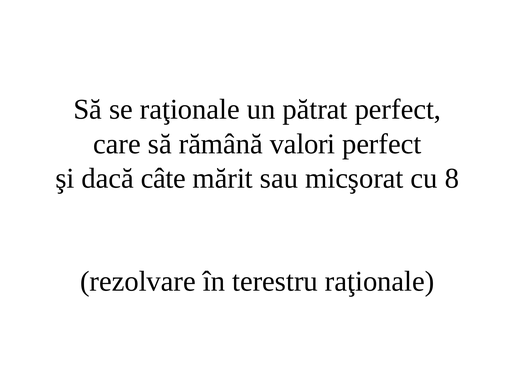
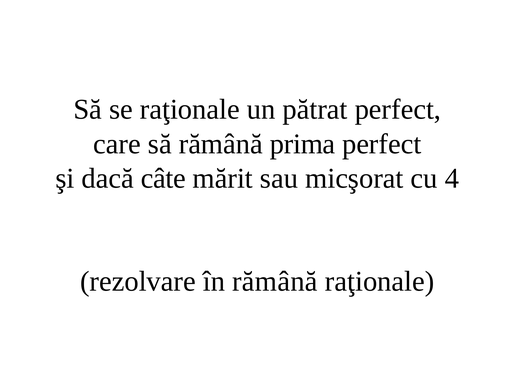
valori: valori -> prima (303, 144)
8: 8 -> 4 (452, 178)
în terestru: terestru -> rămână (275, 281)
